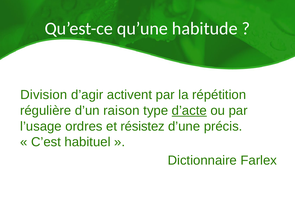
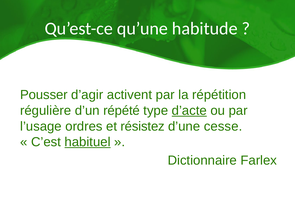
Division: Division -> Pousser (44, 95)
raison: raison -> répété (122, 111)
précis: précis -> cesse (223, 126)
habituel underline: none -> present (88, 142)
